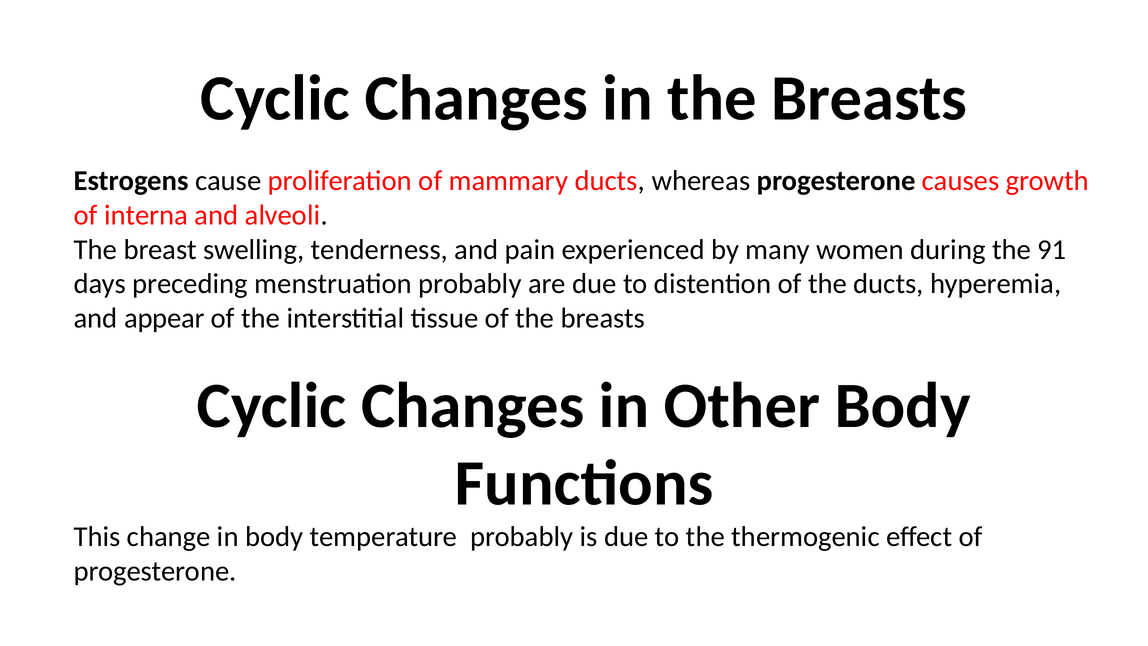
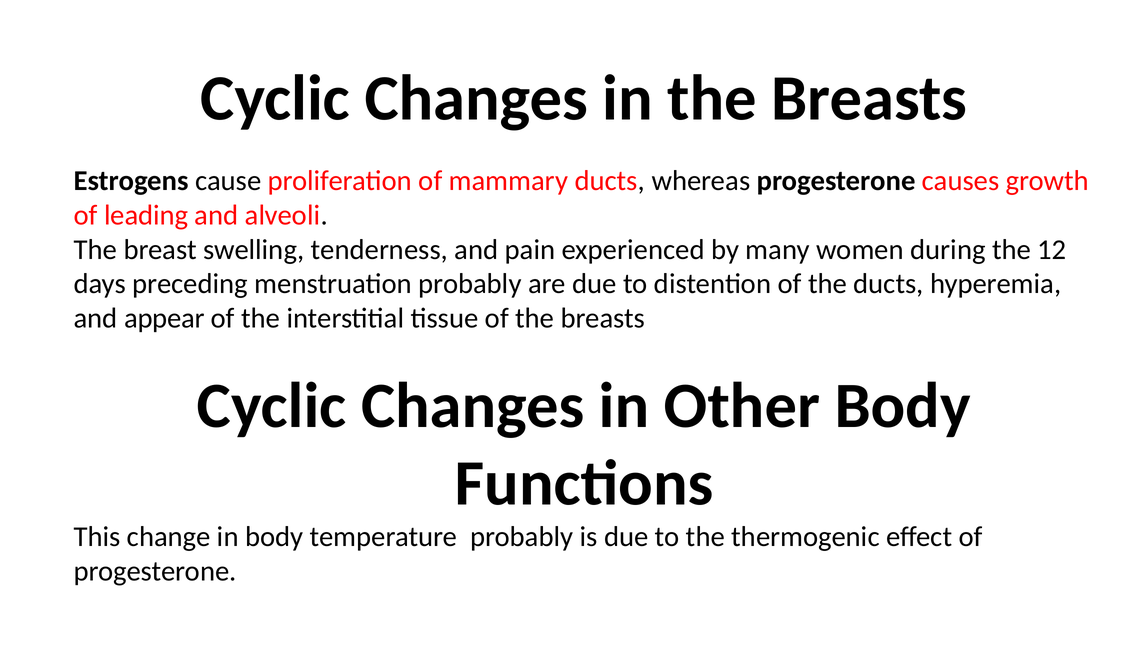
interna: interna -> leading (146, 215)
91: 91 -> 12 (1052, 249)
